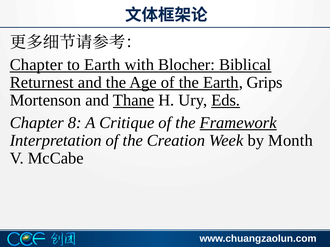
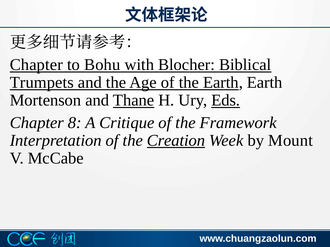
to Earth: Earth -> Bohu (102, 65)
Returnest: Returnest -> Trumpets (42, 83)
Earth Grips: Grips -> Earth (265, 83)
Framework underline: present -> none (238, 123)
Creation underline: none -> present (176, 141)
Month: Month -> Mount (291, 141)
